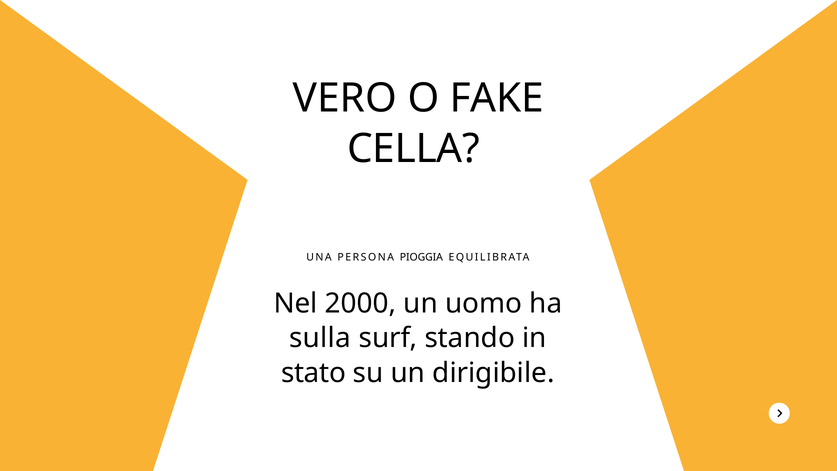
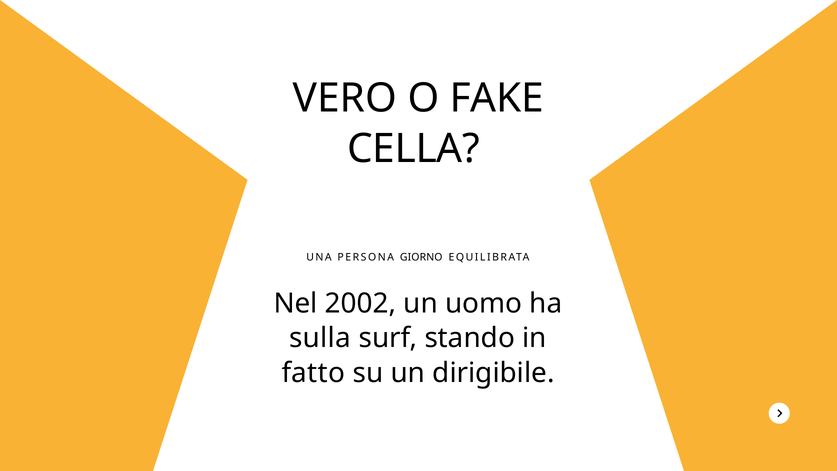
PIOGGIA: PIOGGIA -> GIORNO (421, 257)
2000: 2000 -> 2002 (360, 303)
stato: stato -> fatto (313, 373)
